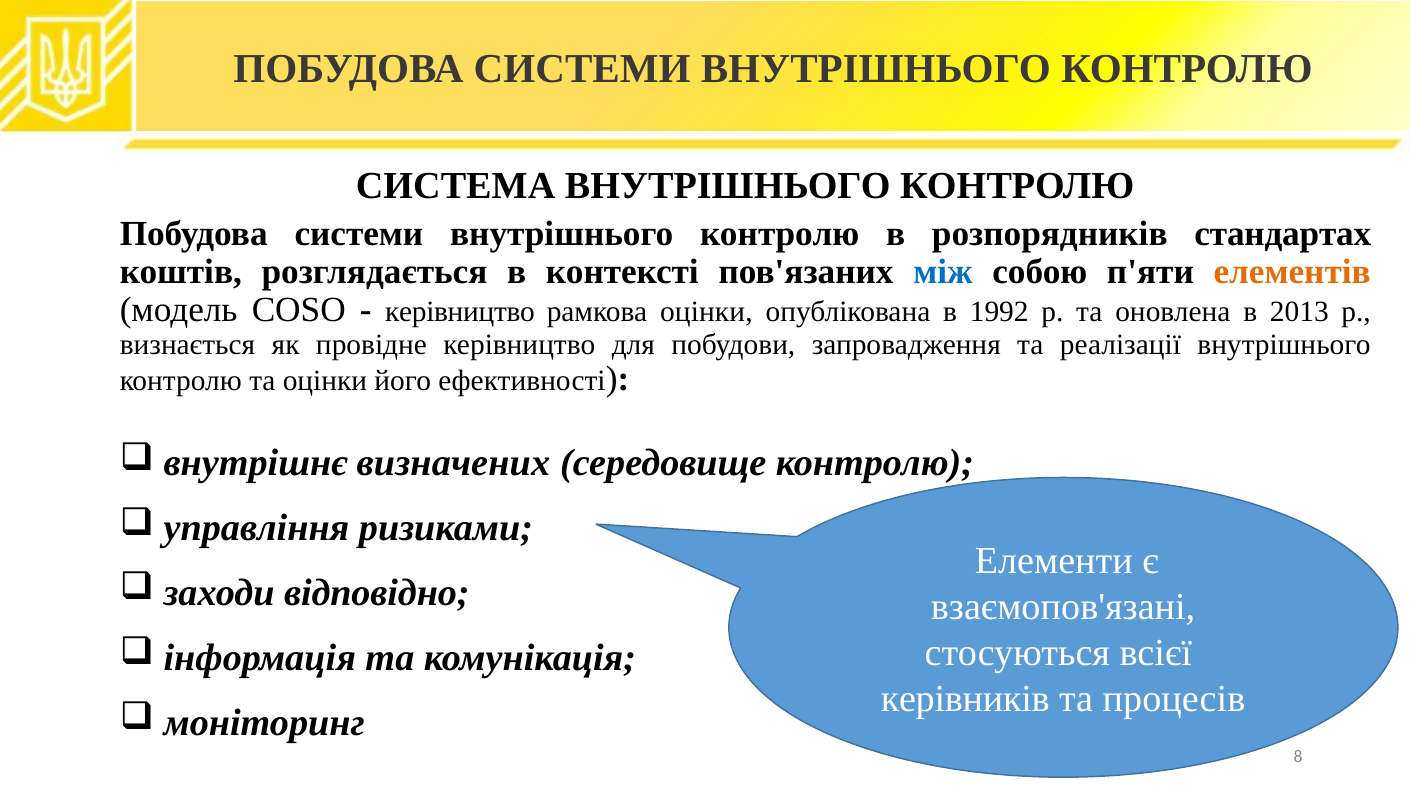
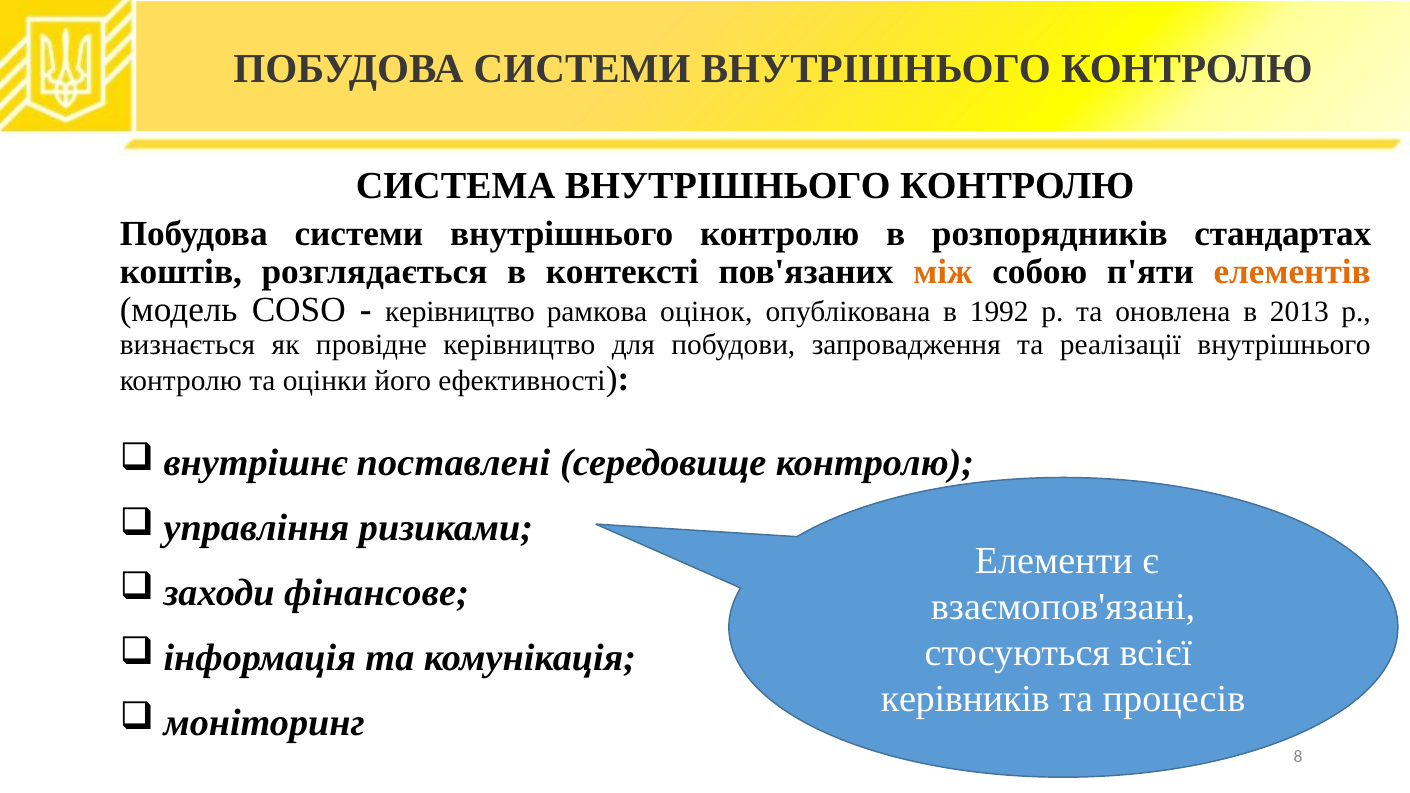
між colour: blue -> orange (943, 272)
рамкова оцінки: оцінки -> оцінок (706, 312)
визначених: визначених -> поставлені (453, 463)
відповідно: відповідно -> фінансове (377, 593)
